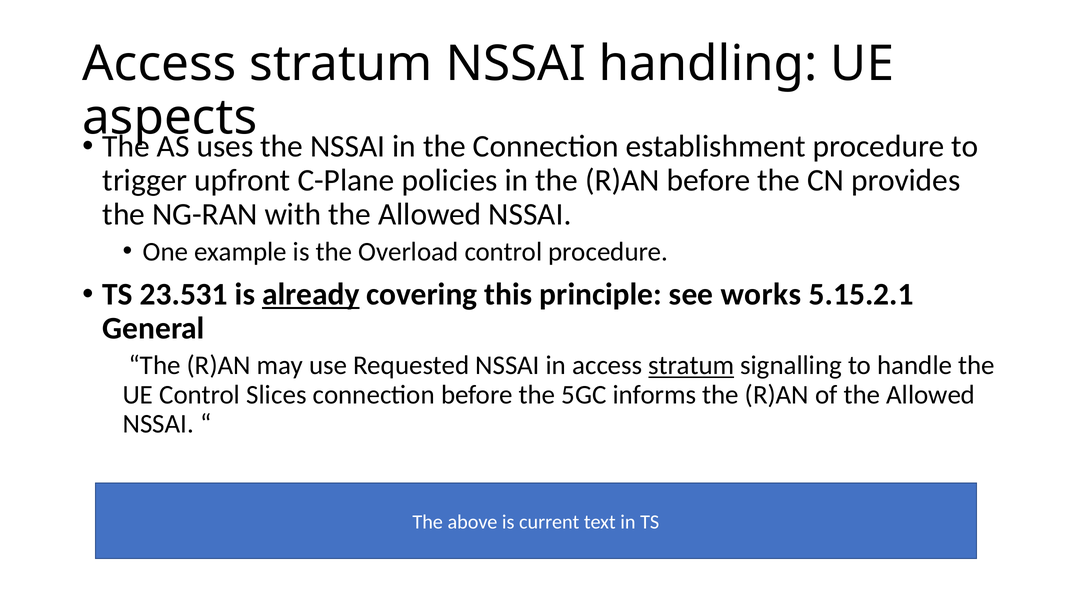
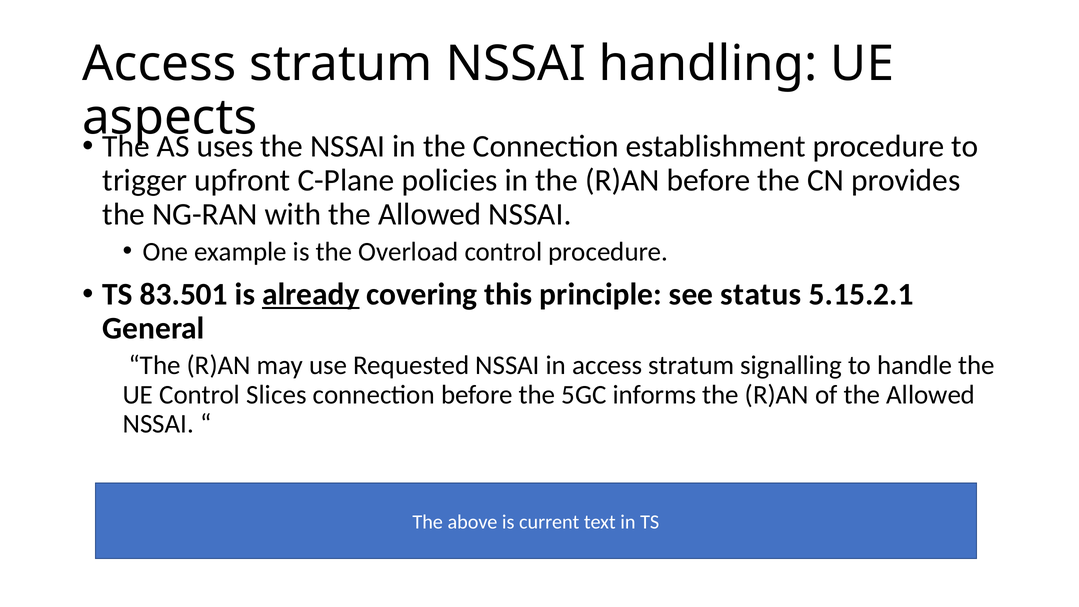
23.531: 23.531 -> 83.501 (184, 294)
works: works -> status (761, 294)
stratum underline: present -> none (691, 365)
